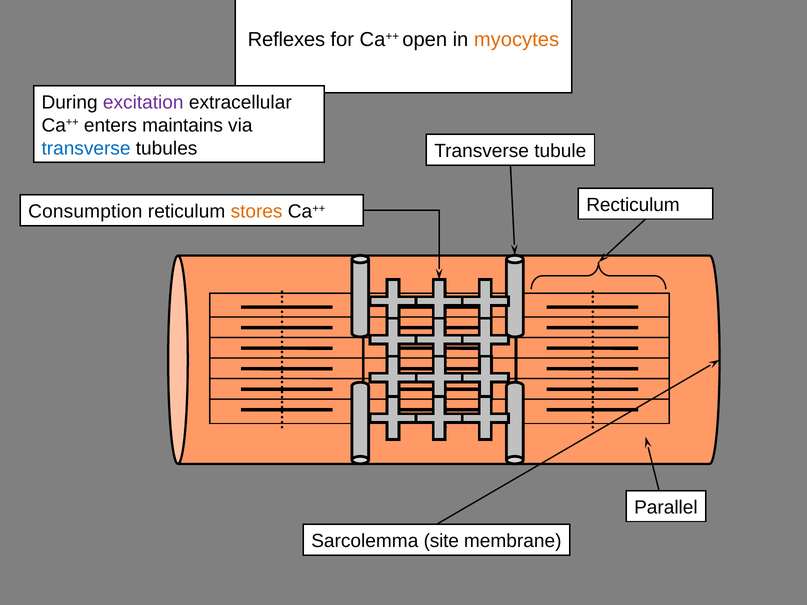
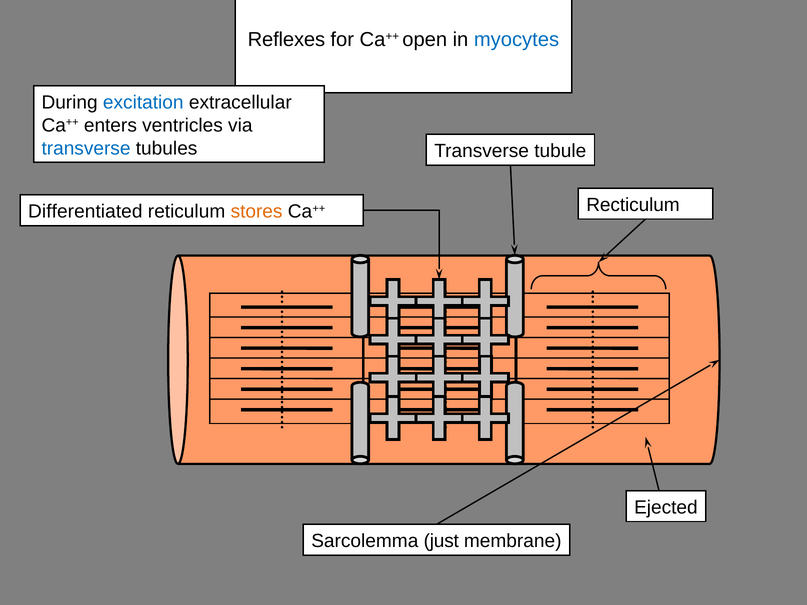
myocytes colour: orange -> blue (517, 40)
excitation colour: purple -> blue (143, 103)
maintains: maintains -> ventricles (183, 125)
Consumption: Consumption -> Differentiated (85, 212)
Parallel: Parallel -> Ejected (666, 508)
site: site -> just (441, 541)
